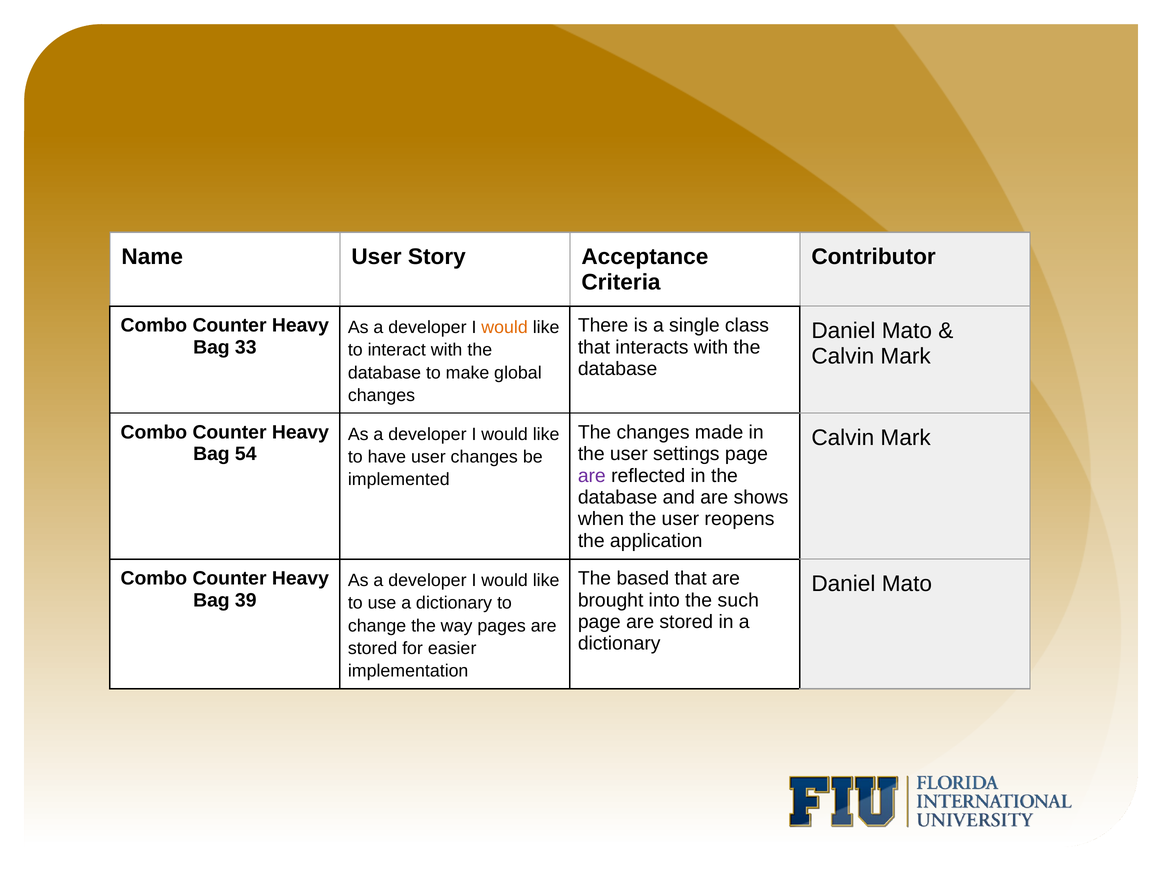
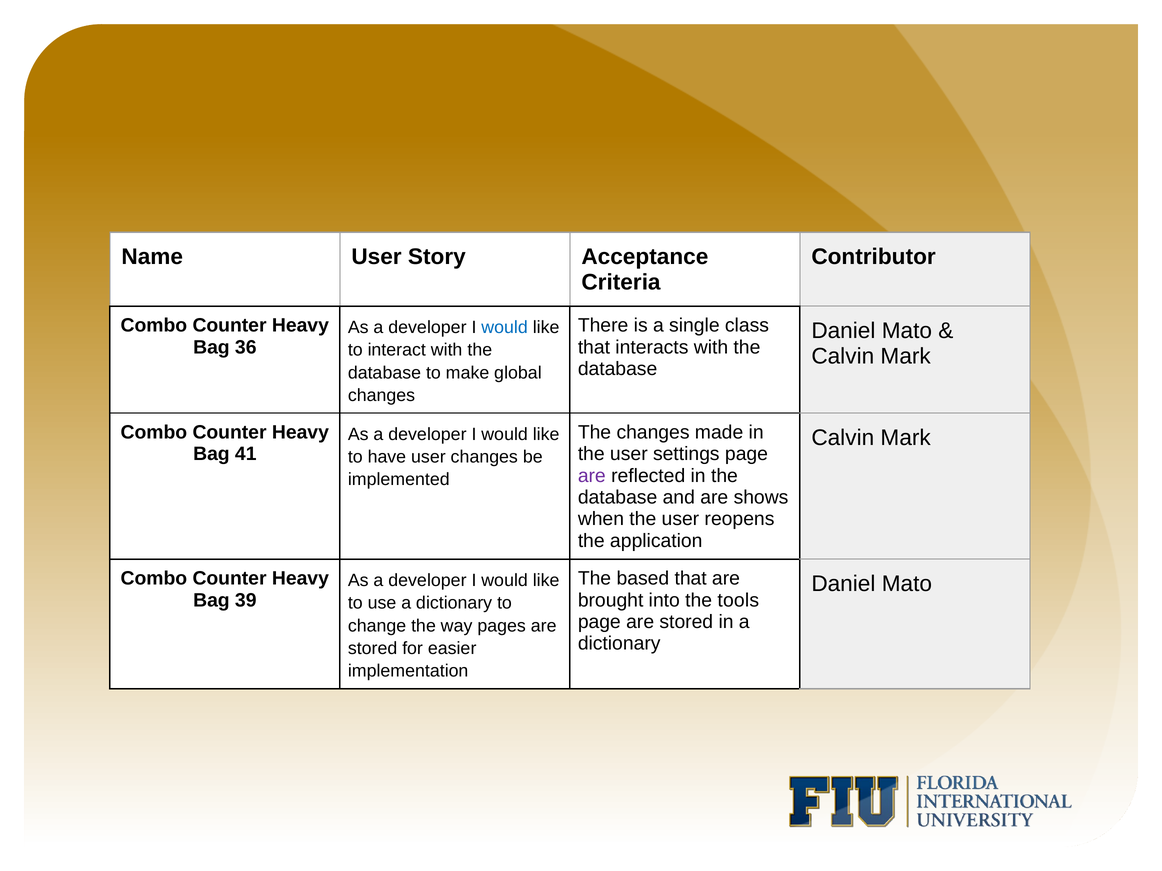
would colour: orange -> blue (505, 328)
33: 33 -> 36 (246, 347)
54: 54 -> 41 (246, 454)
such: such -> tools (738, 601)
